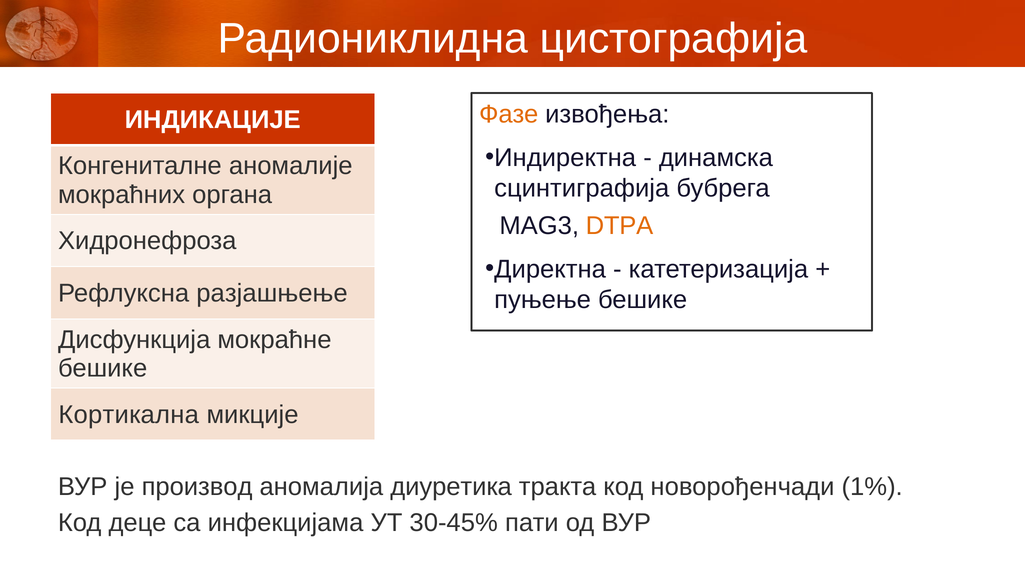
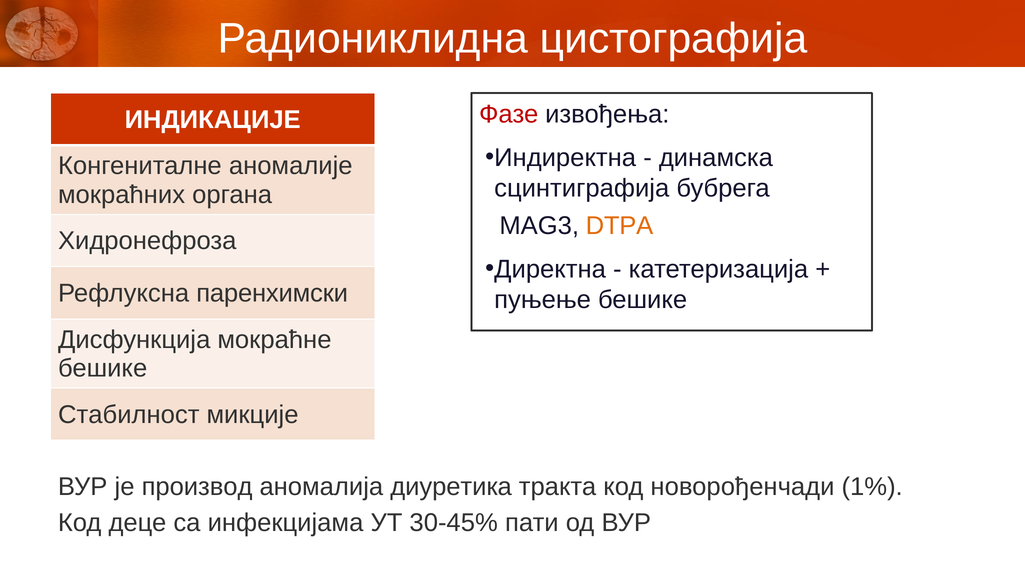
Фазе colour: orange -> red (509, 114)
разјашњење: разјашњење -> паренхимски (272, 293)
Кортикална: Кортикална -> Стабилност (129, 414)
